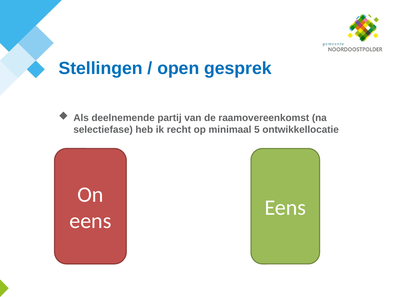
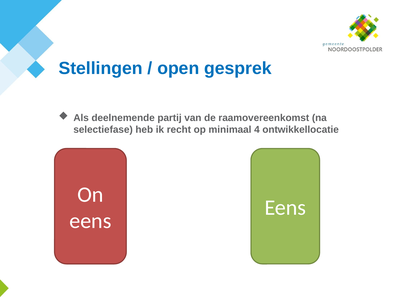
5: 5 -> 4 (257, 130)
